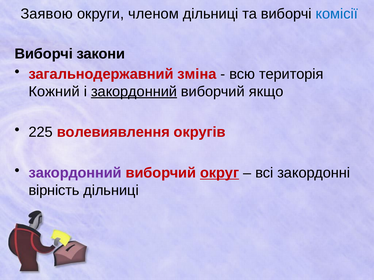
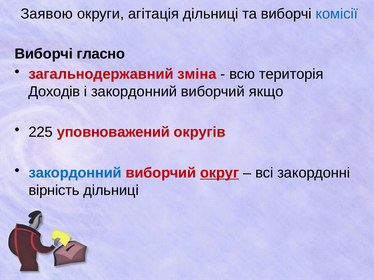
членом: членом -> агітація (154, 14)
закони: закони -> гласно (101, 54)
Кожний: Кожний -> Доходів (54, 92)
закордонний underline: present -> none (134, 92)
волевиявлення: волевиявлення -> уповноважений (113, 132)
закордонний colour: purple -> blue (75, 173)
